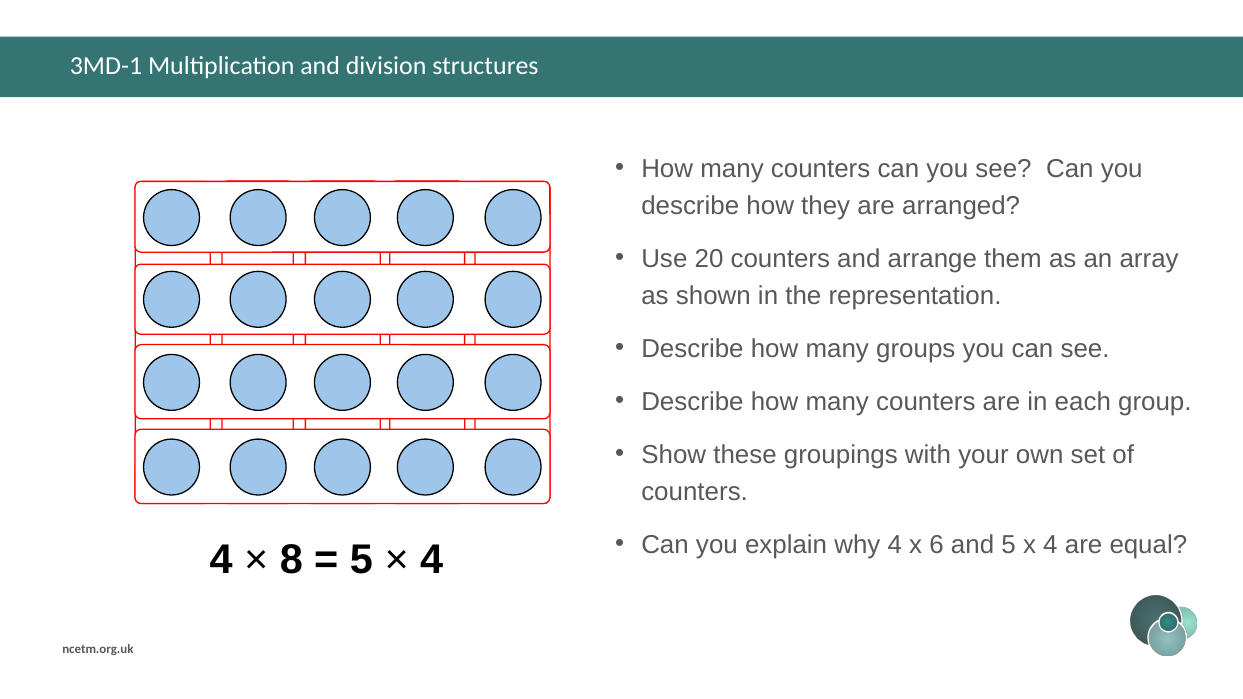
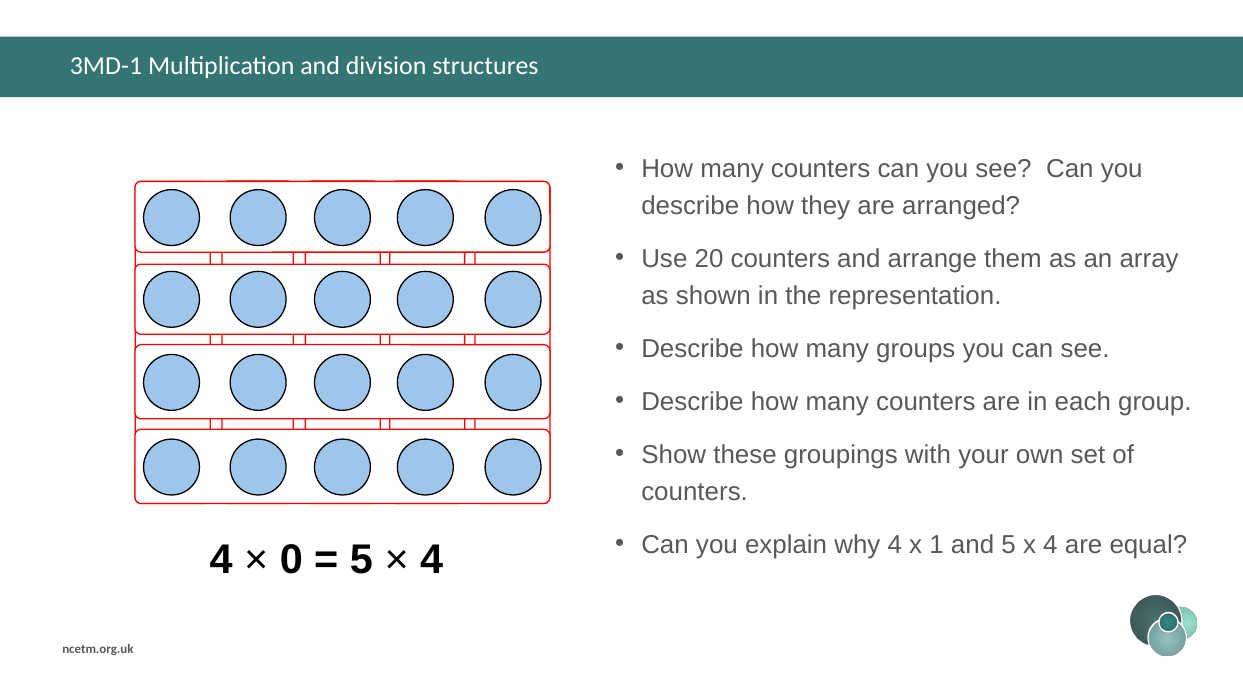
6: 6 -> 1 (937, 545)
8: 8 -> 0 (291, 560)
